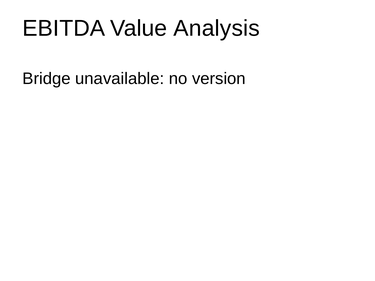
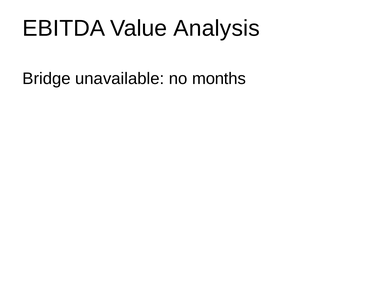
version: version -> months (219, 79)
